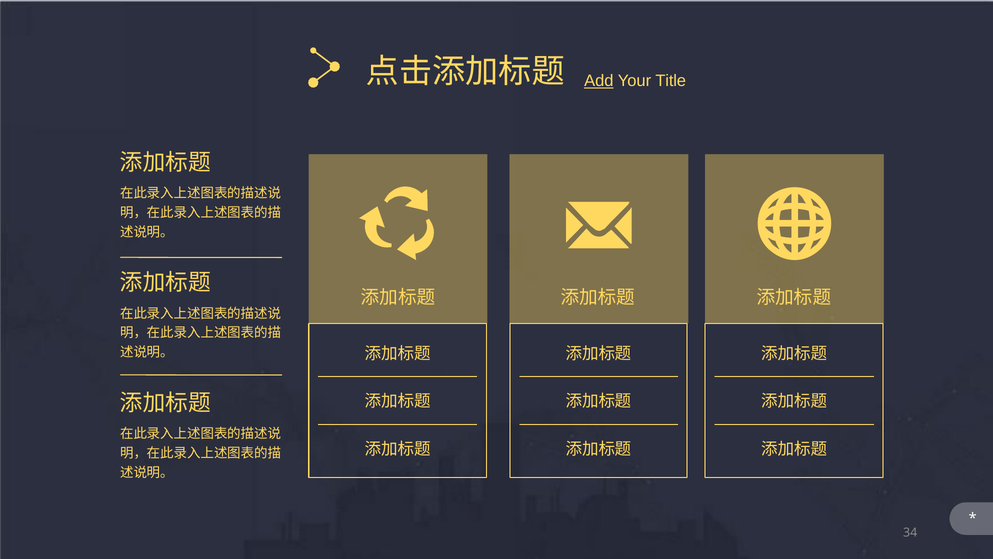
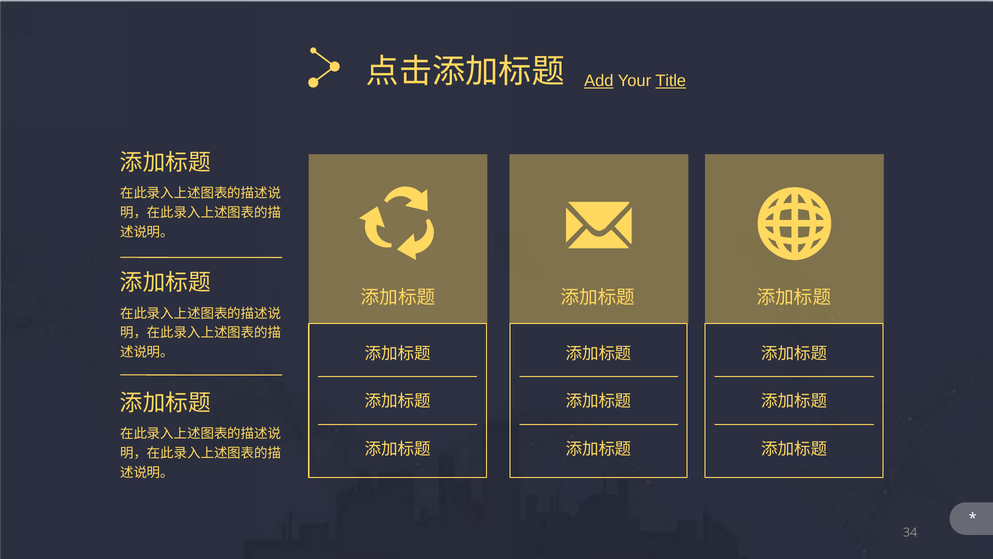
Title underline: none -> present (671, 81)
